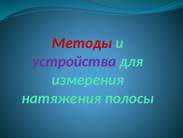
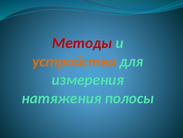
устройства colour: purple -> orange (74, 61)
